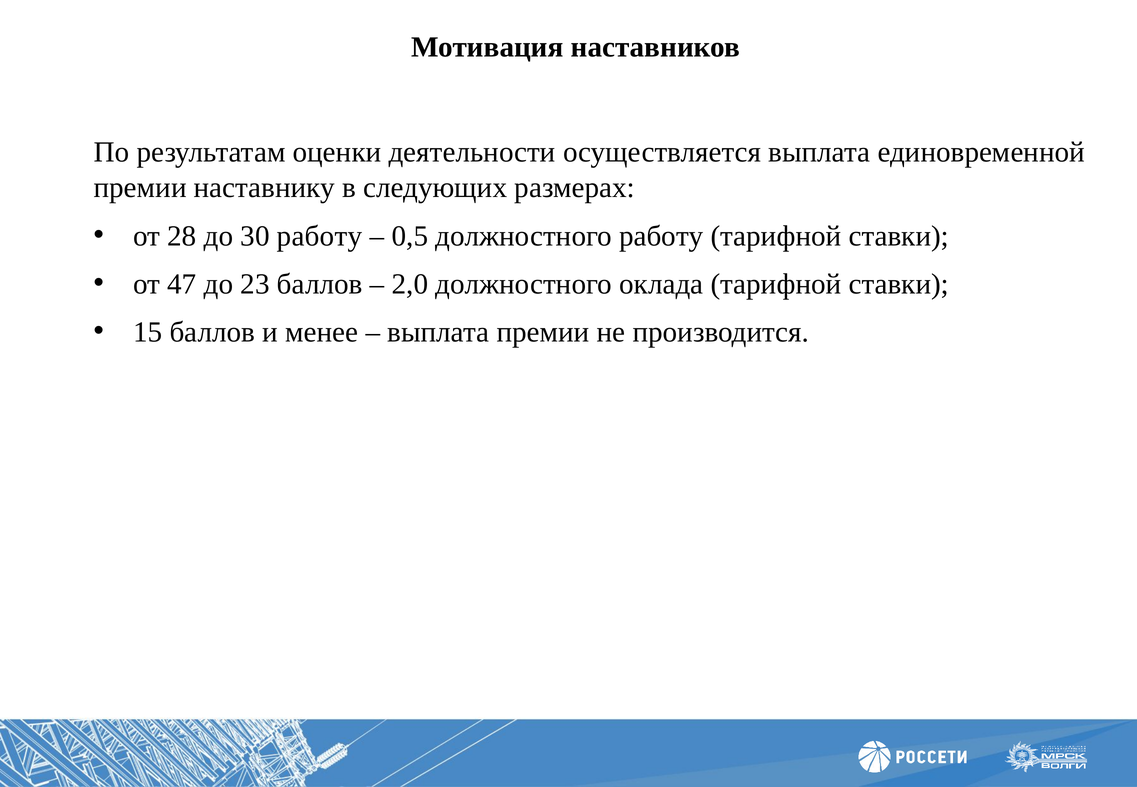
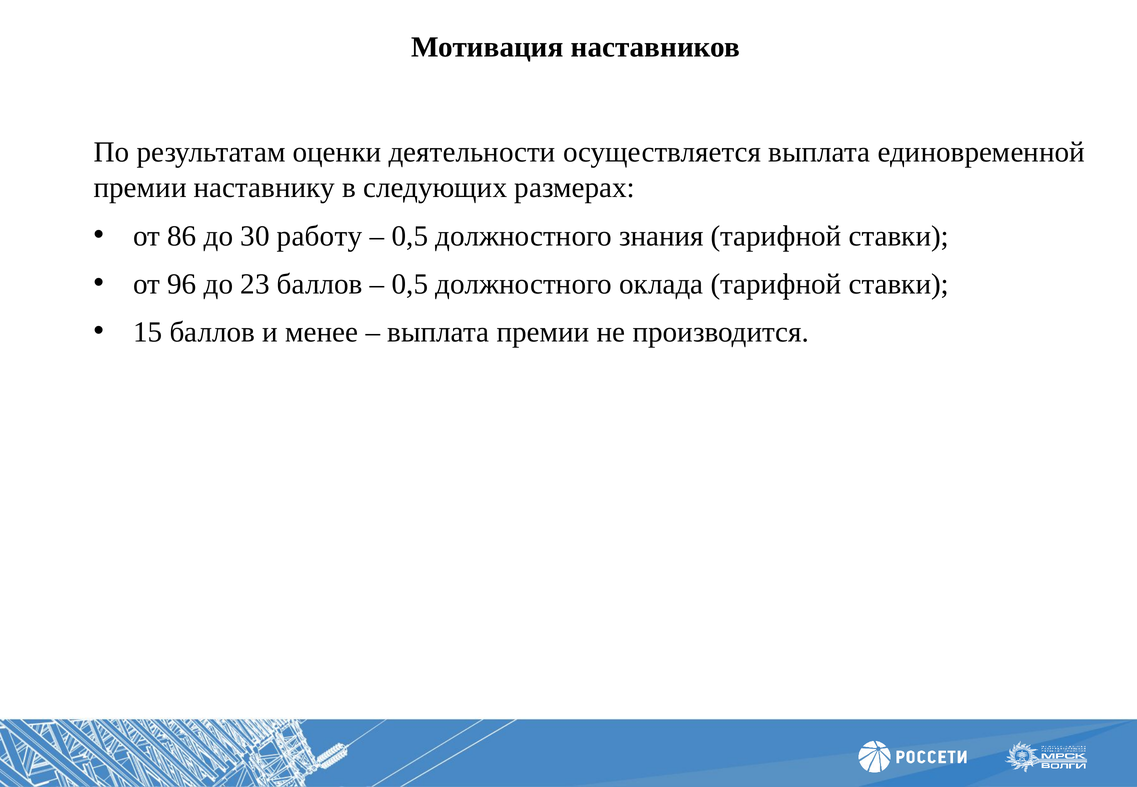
28: 28 -> 86 (182, 236)
должностного работу: работу -> знания (661, 236)
47: 47 -> 96 (182, 284)
2,0: 2,0 -> 0,5 (410, 284)
